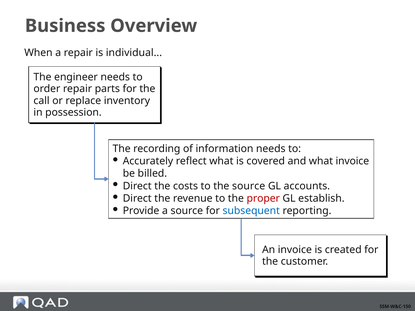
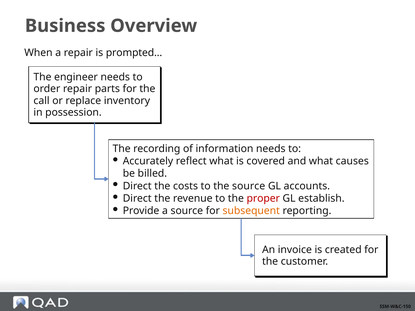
individual: individual -> prompted (134, 53)
what invoice: invoice -> causes (352, 161)
subsequent colour: blue -> orange (251, 211)
